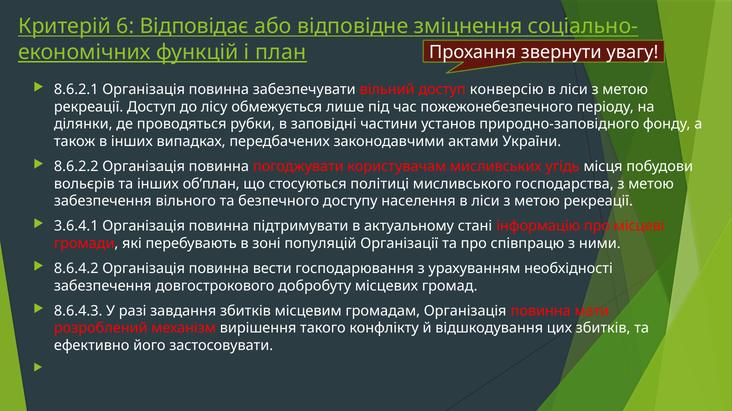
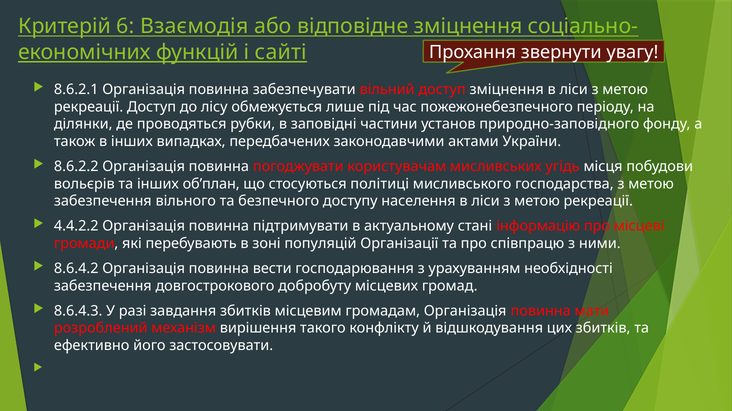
Відповідає: Відповідає -> Взаємодія (194, 26)
план: план -> сайті (281, 52)
доступ конверсію: конверсію -> зміцнення (507, 90)
3.6.4.1: 3.6.4.1 -> 4.4.2.2 (76, 227)
